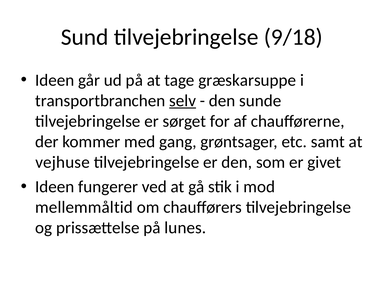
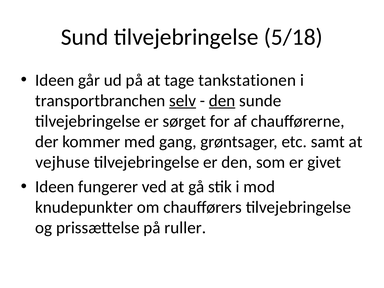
9/18: 9/18 -> 5/18 (293, 37)
græskarsuppe: græskarsuppe -> tankstationen (247, 80)
den underline: none -> present (222, 101)
mellemmåltid: mellemmåltid -> knudepunkter (84, 207)
lunes: lunes -> ruller (185, 228)
